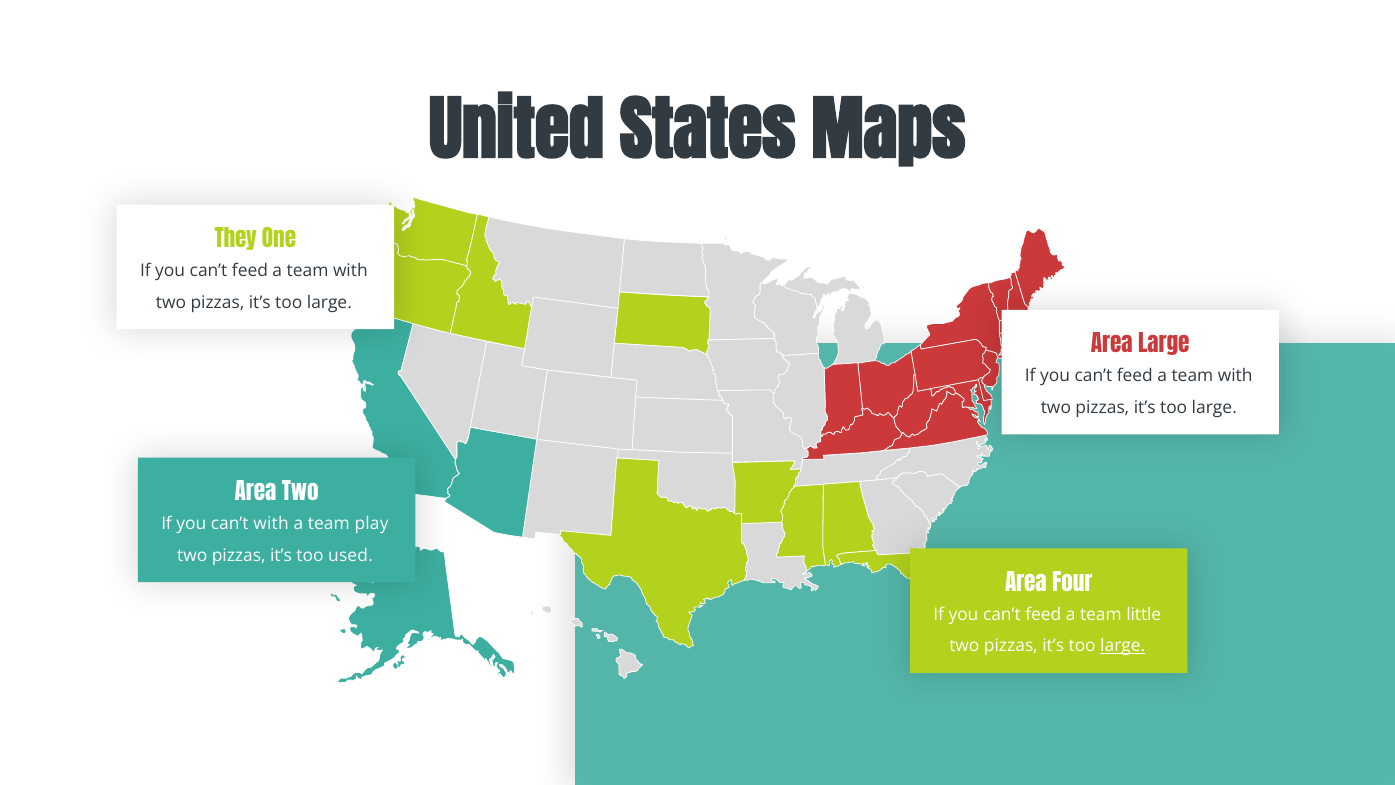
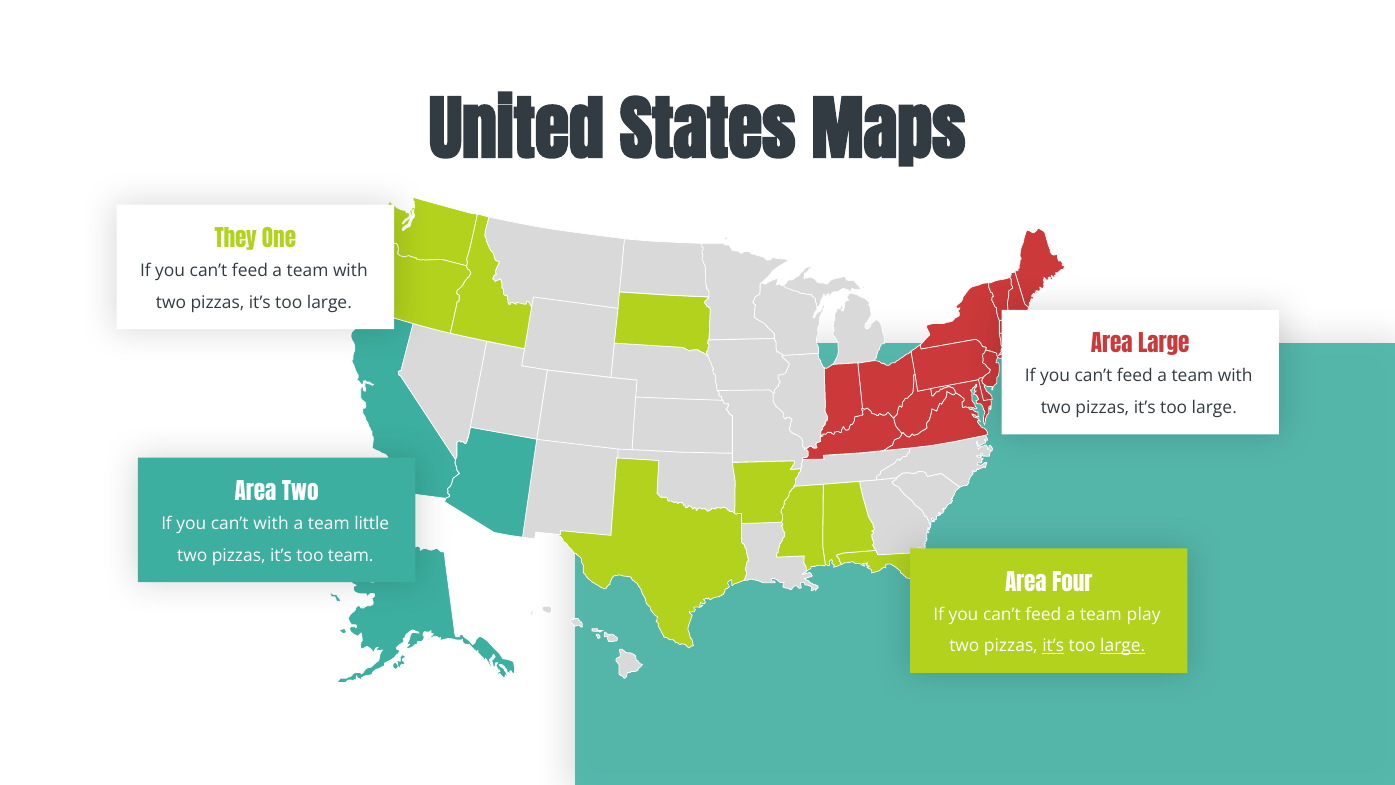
play: play -> little (372, 524)
too used: used -> team (351, 555)
little: little -> play (1144, 614)
it’s underline: none -> present (1053, 646)
